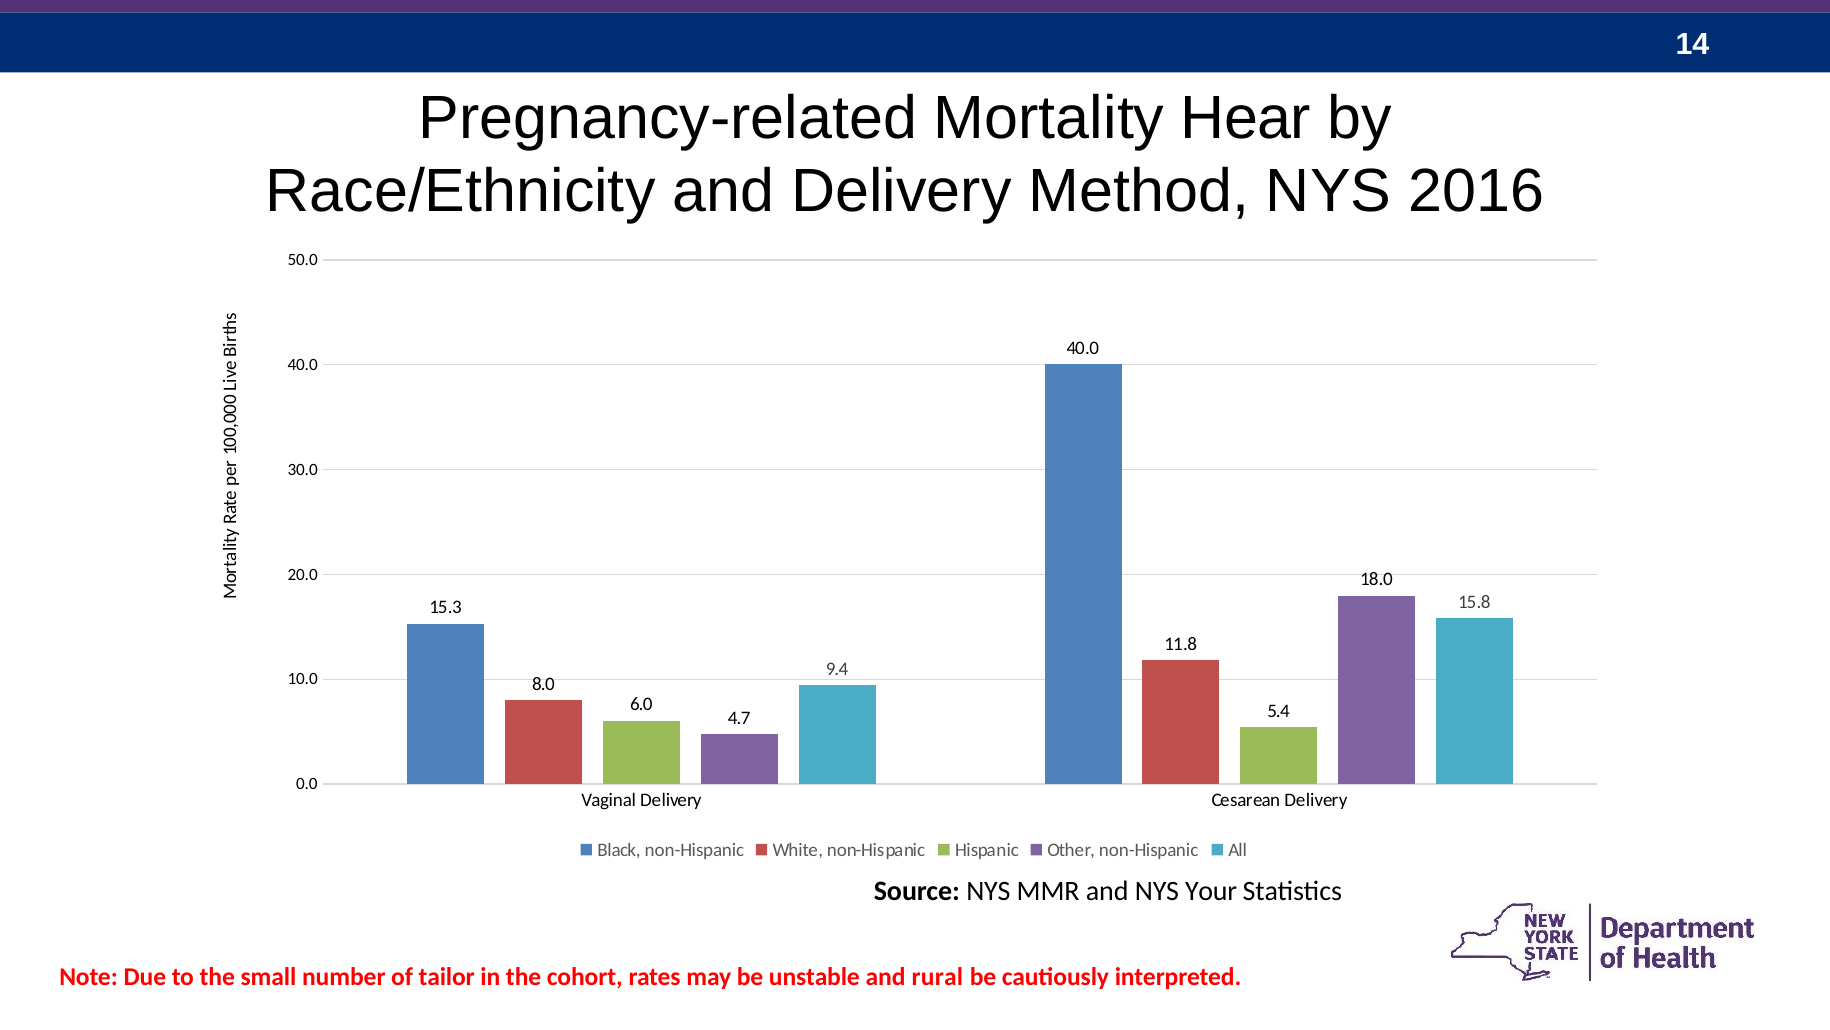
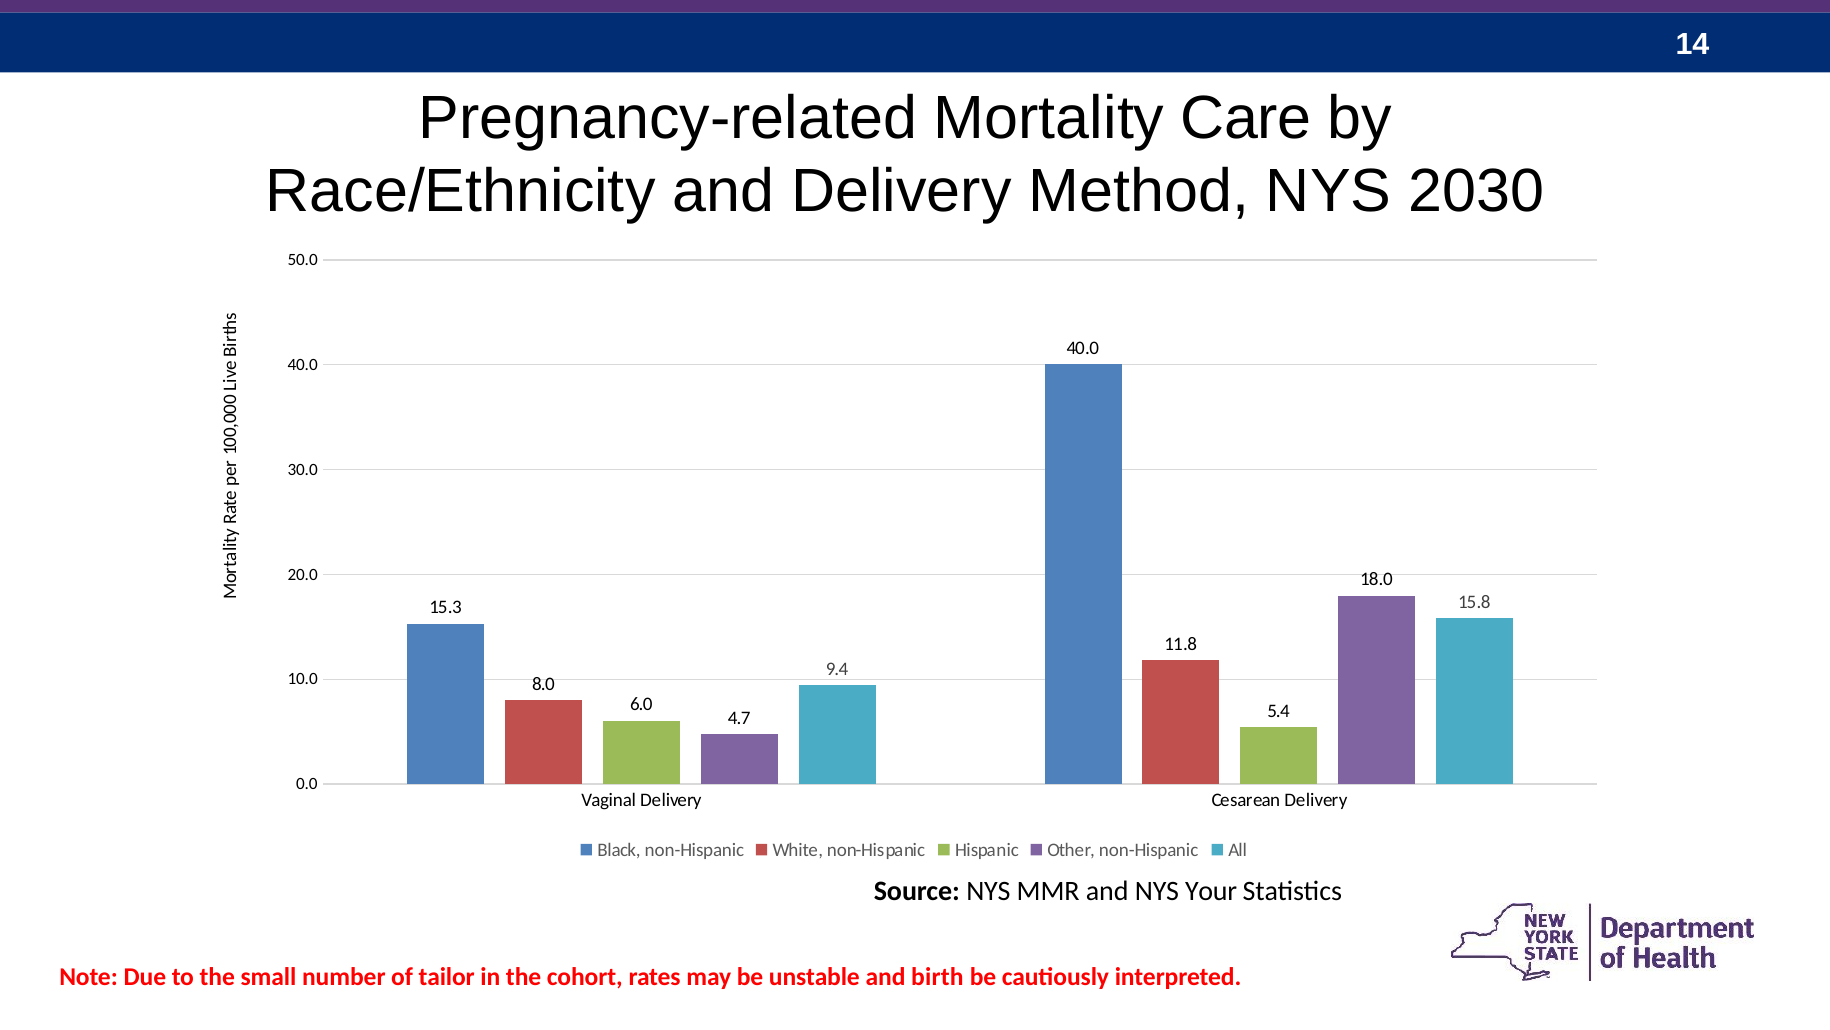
Hear: Hear -> Care (1246, 118)
2016: 2016 -> 2030 (1476, 192)
rural: rural -> birth (937, 977)
